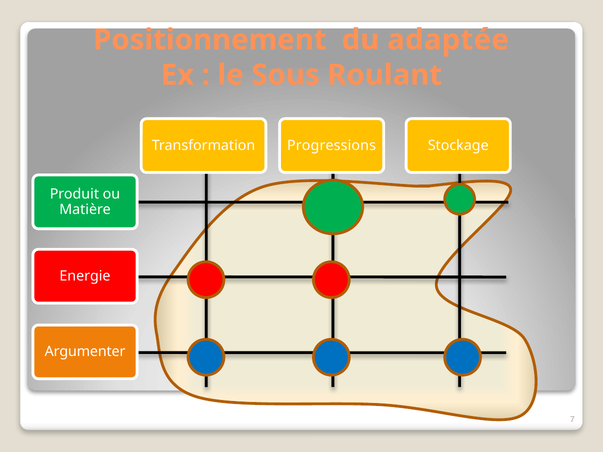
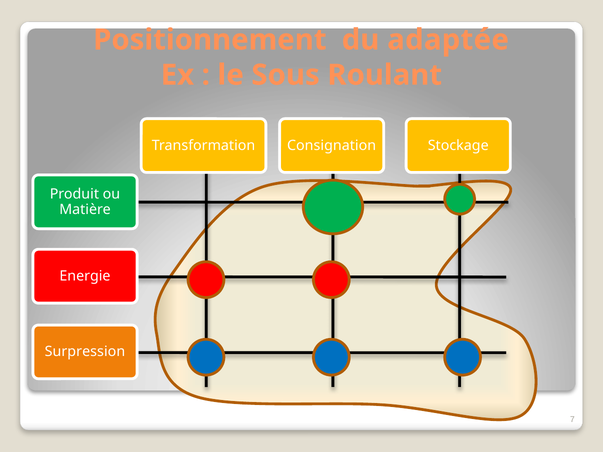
Progressions: Progressions -> Consignation (332, 146)
Argumenter: Argumenter -> Surpression (85, 352)
